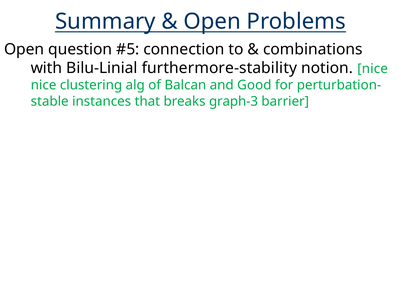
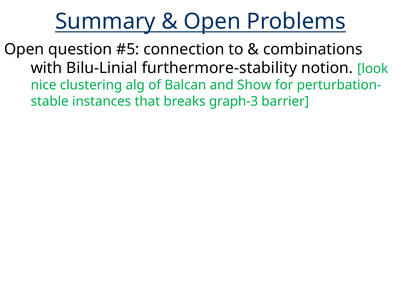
notion nice: nice -> look (373, 69)
Good: Good -> Show (254, 85)
